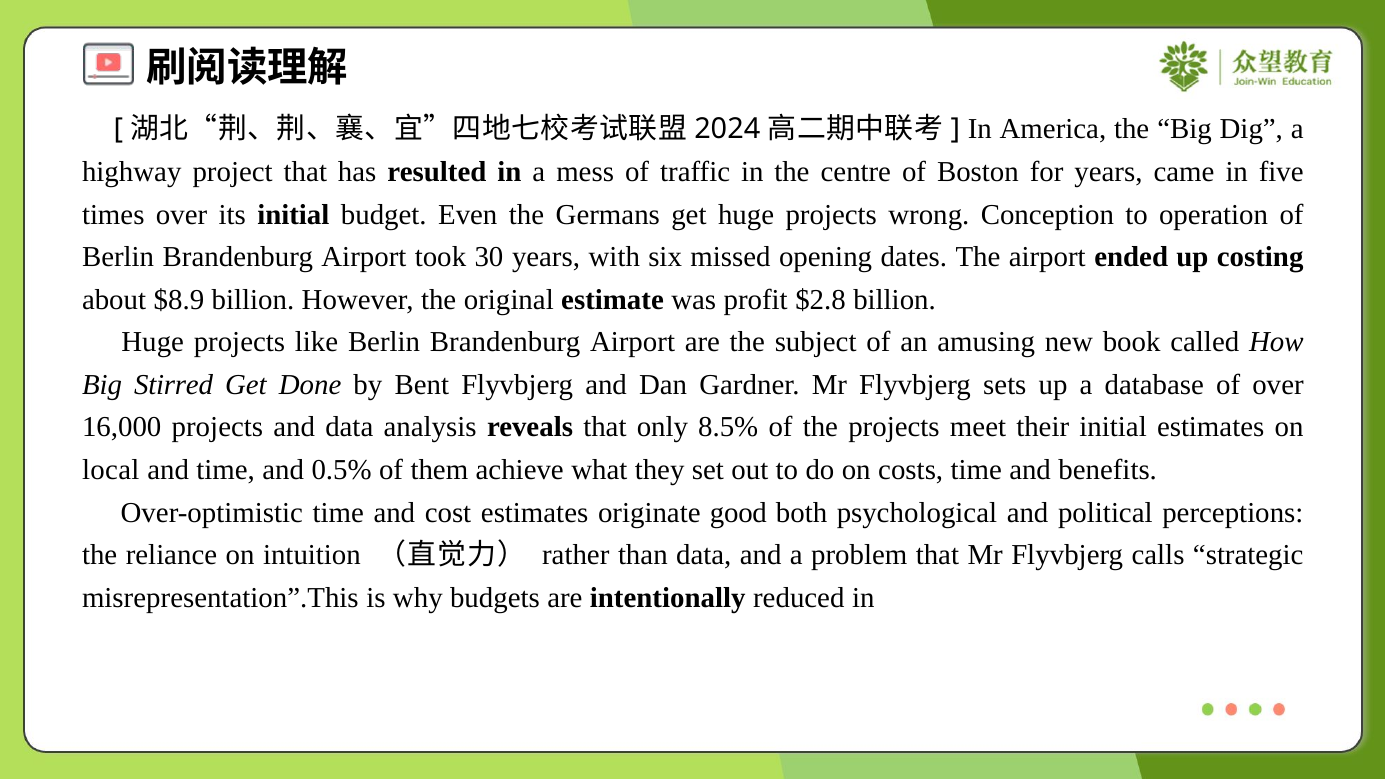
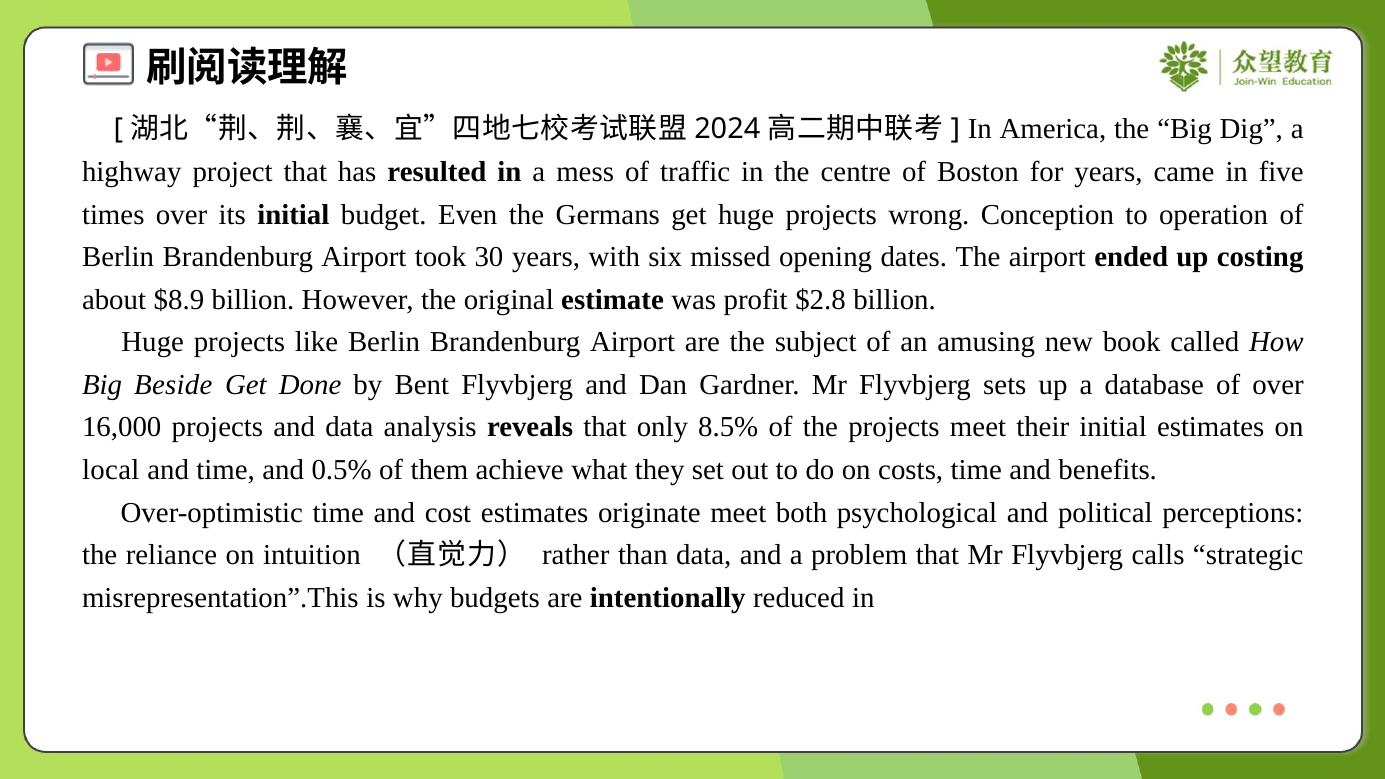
Stirred: Stirred -> Beside (173, 385)
originate good: good -> meet (738, 513)
